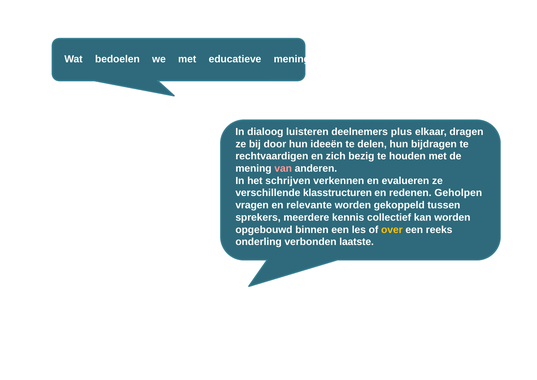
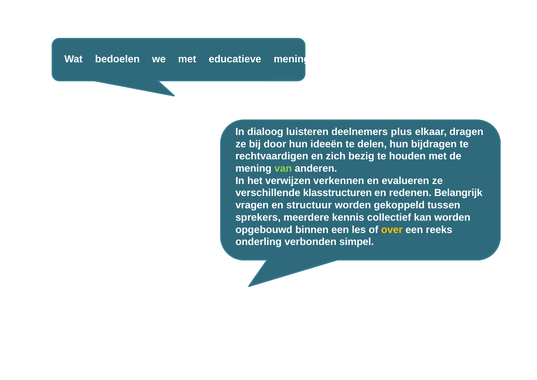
van colour: pink -> light green (283, 168)
schrijven: schrijven -> verwijzen (288, 181)
Geholpen: Geholpen -> Belangrijk (458, 193)
relevante: relevante -> structuur (309, 205)
laatste: laatste -> simpel (357, 242)
